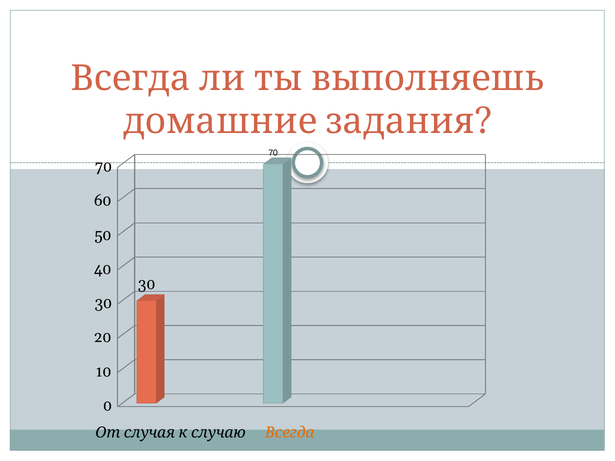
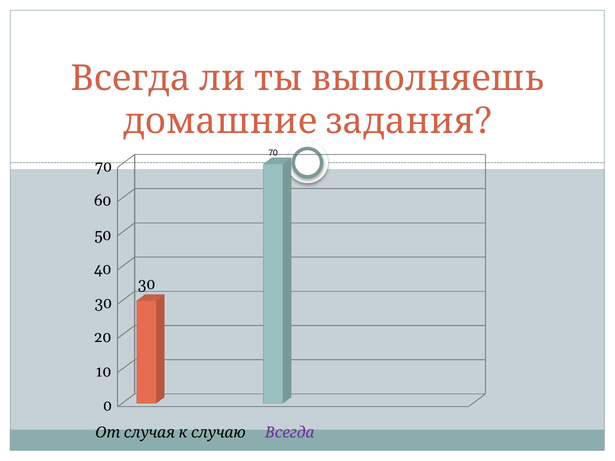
Всегда colour: orange -> purple (290, 433)
